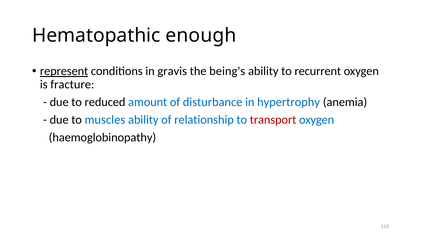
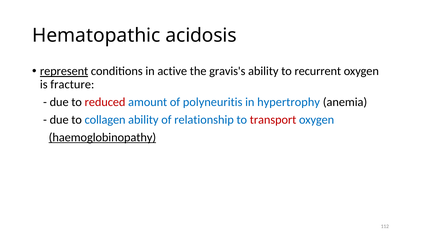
enough: enough -> acidosis (201, 35)
gravis: gravis -> active (172, 71)
being's: being's -> gravis's (227, 71)
reduced colour: black -> red (105, 102)
disturbance: disturbance -> polyneuritis (213, 102)
muscles: muscles -> collagen (105, 120)
haemoglobinopathy underline: none -> present (102, 137)
